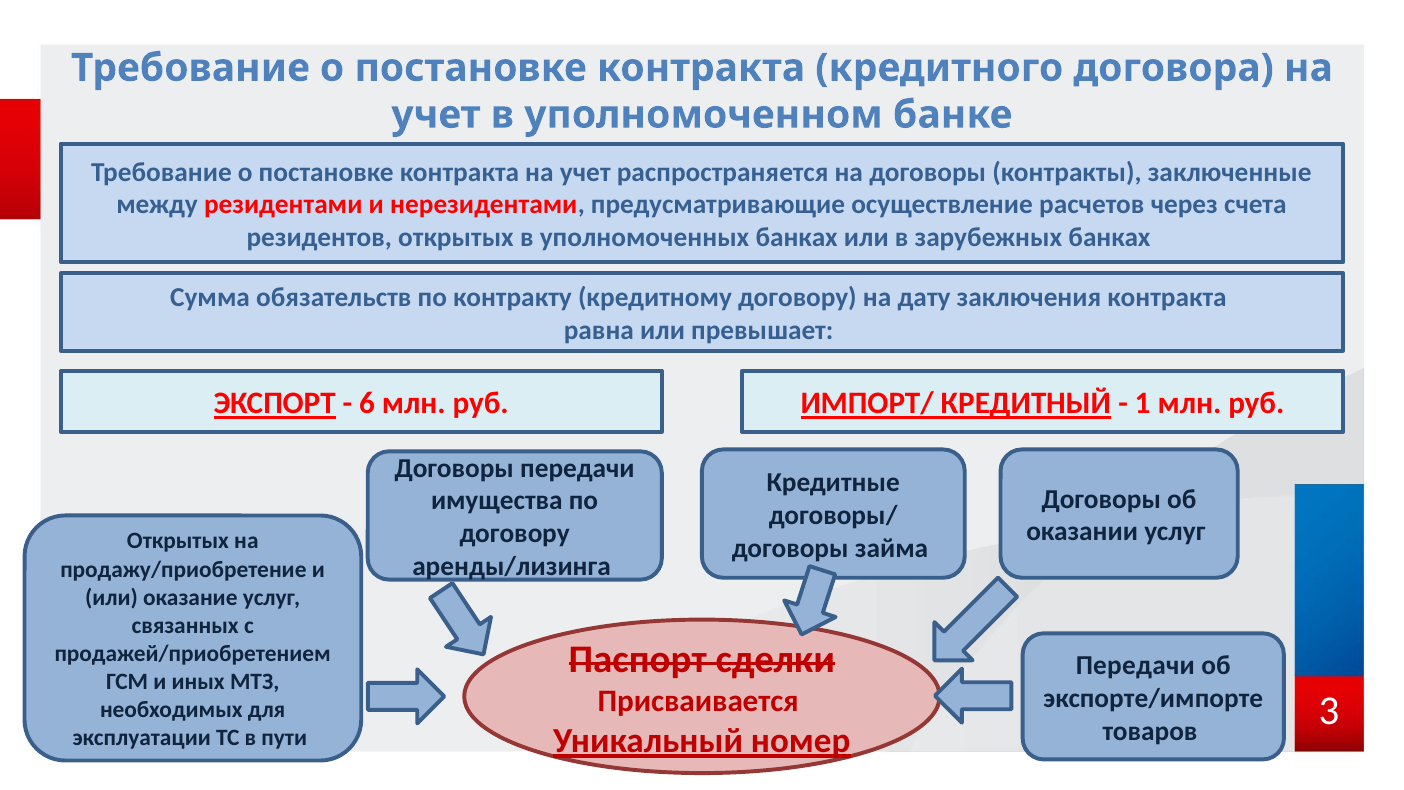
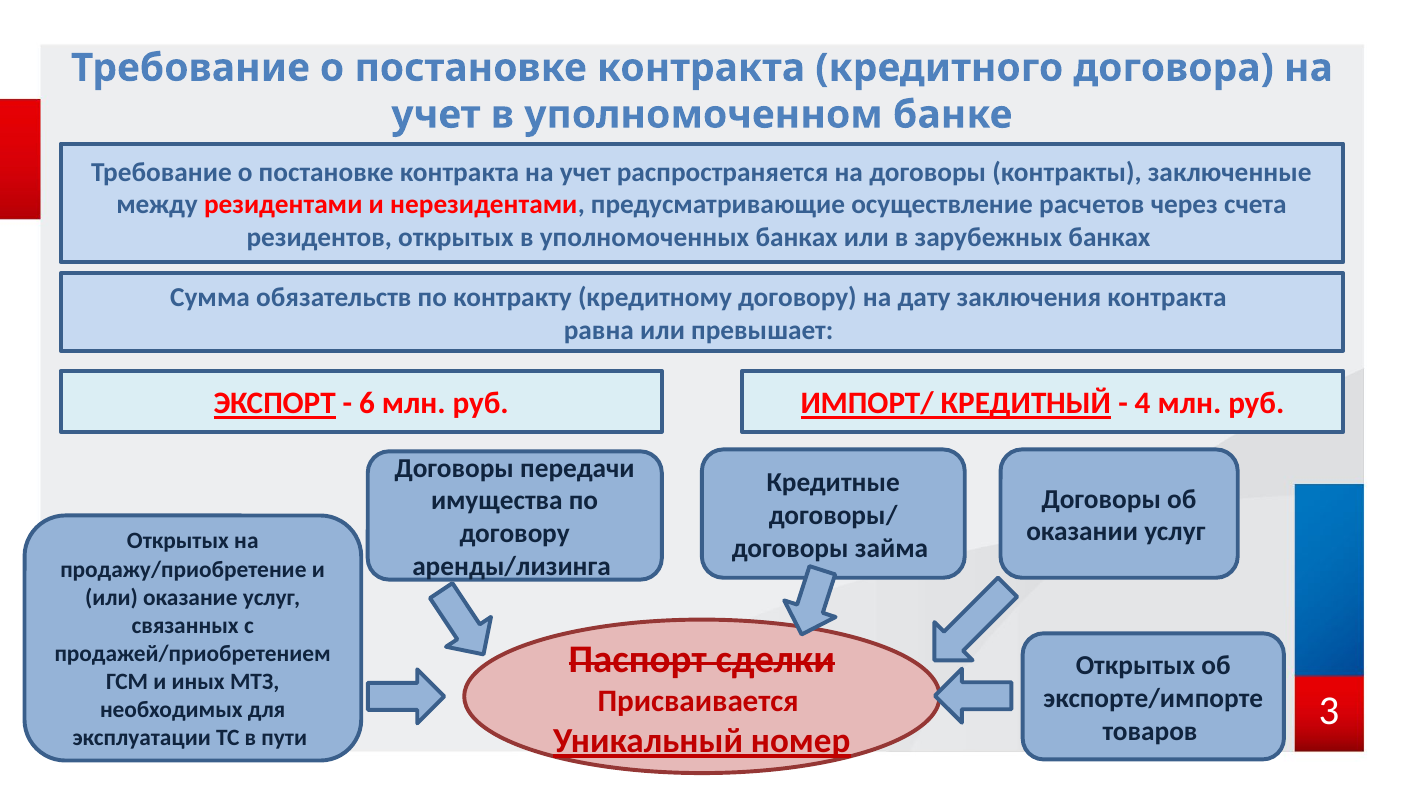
1: 1 -> 4 (1143, 403)
Передачи: Передачи -> Открытых (1135, 665)
